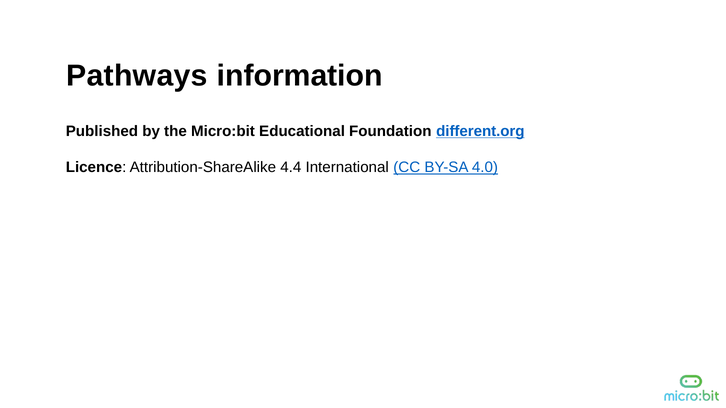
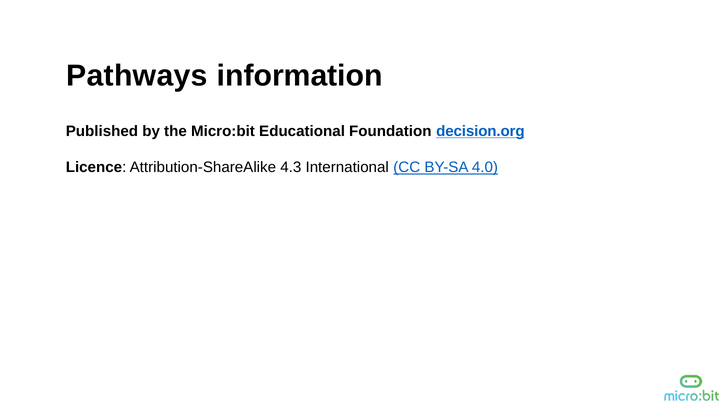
different.org: different.org -> decision.org (480, 131)
4.4: 4.4 -> 4.3 (291, 168)
